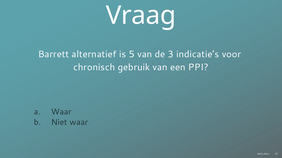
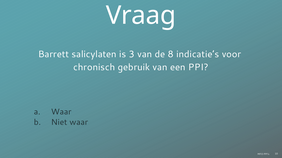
alternatief: alternatief -> salicylaten (94, 54)
5: 5 -> 3 (132, 54)
3: 3 -> 8 (171, 54)
